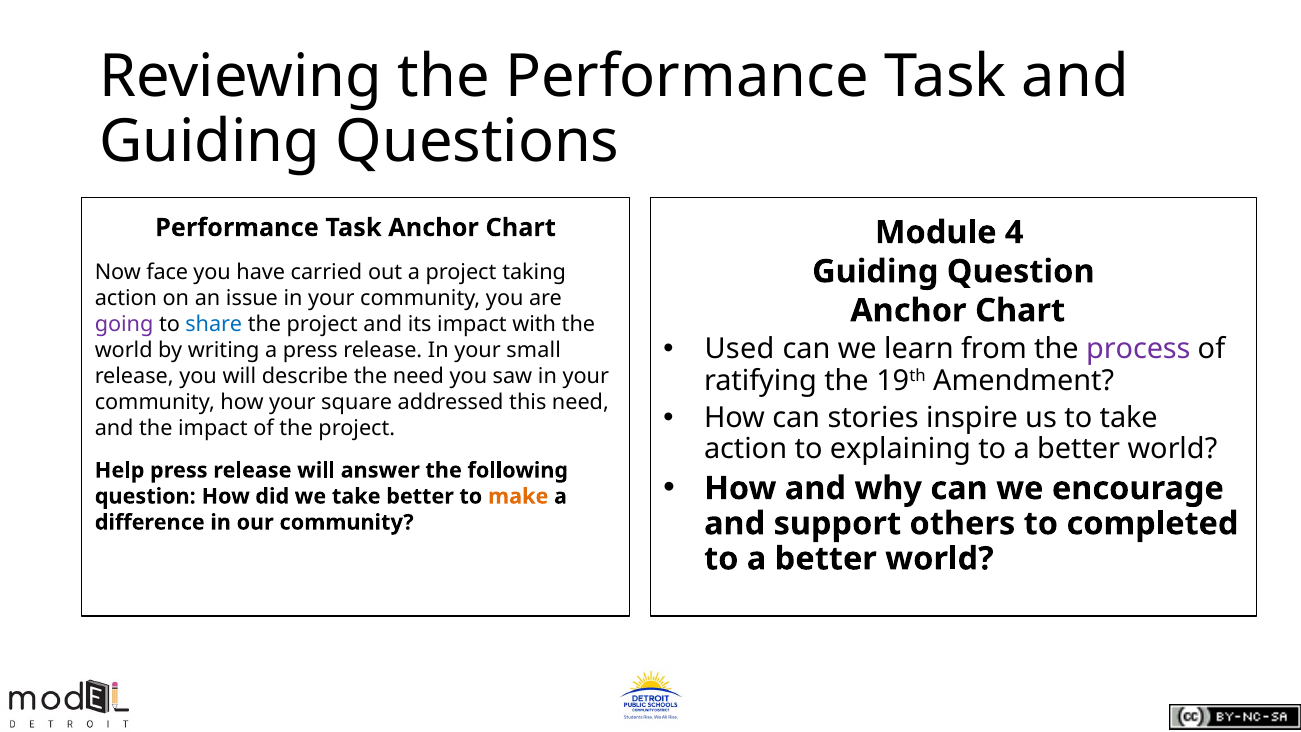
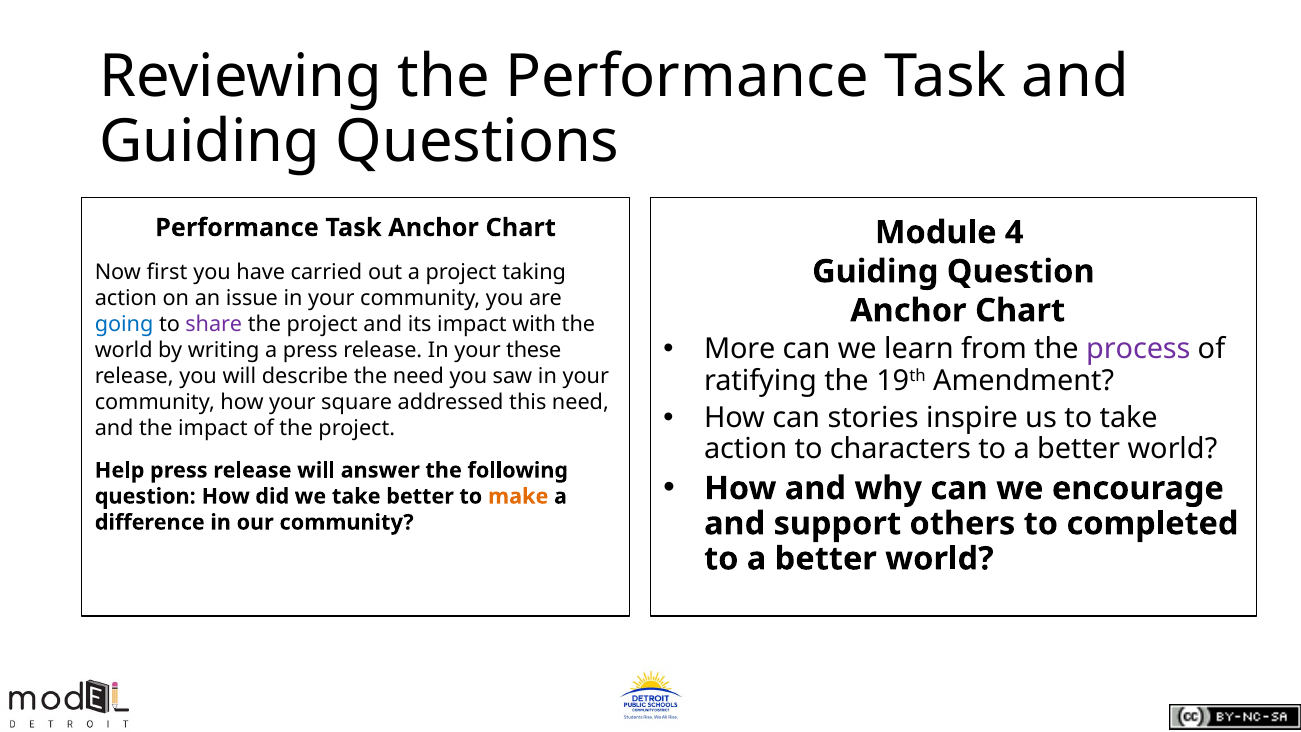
face: face -> first (167, 272)
going colour: purple -> blue (124, 324)
share colour: blue -> purple (214, 324)
Used: Used -> More (740, 349)
small: small -> these (534, 350)
explaining: explaining -> characters (900, 449)
